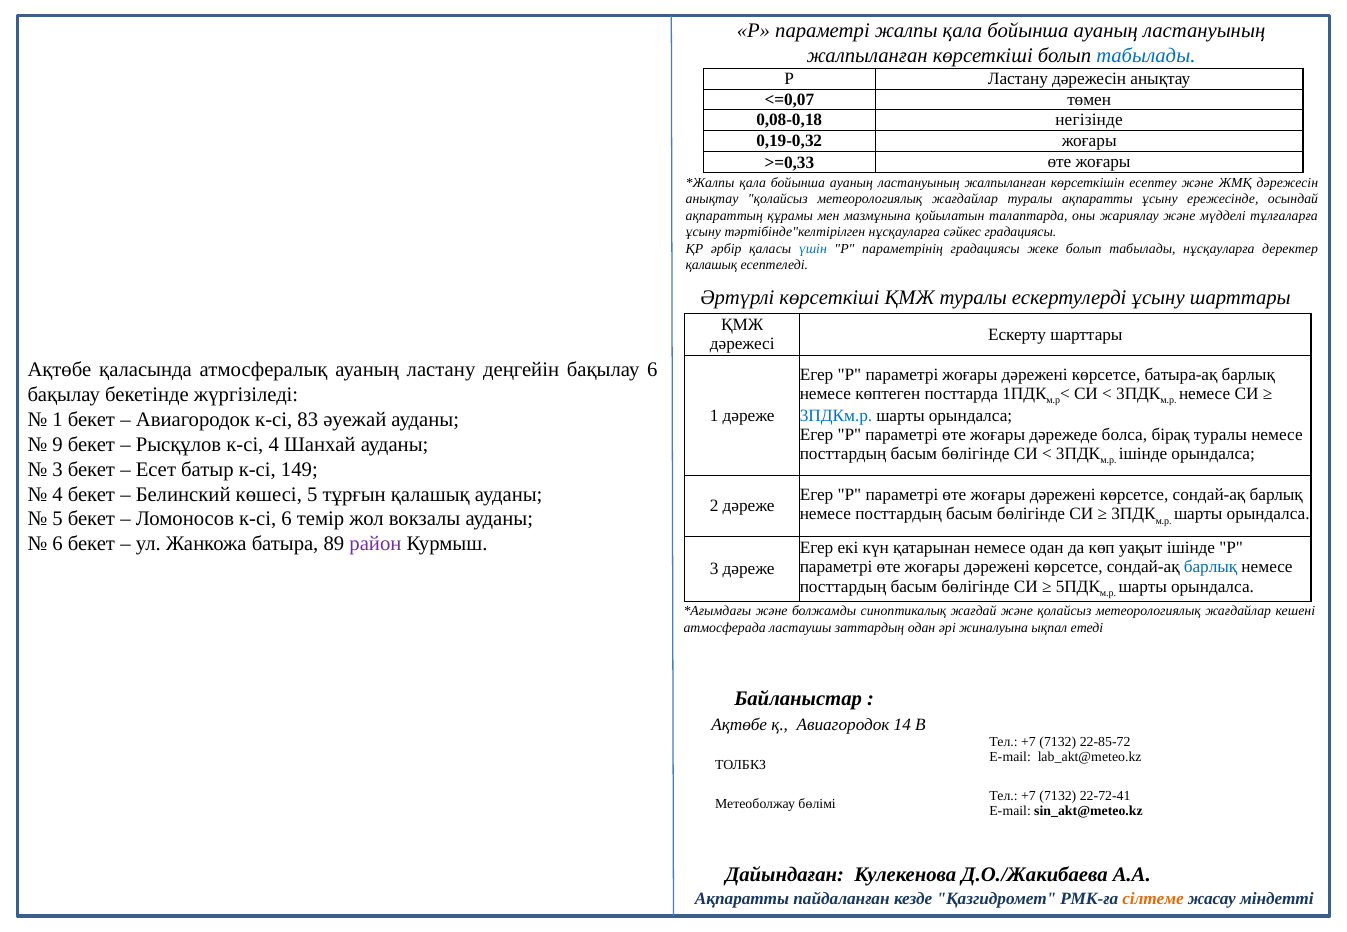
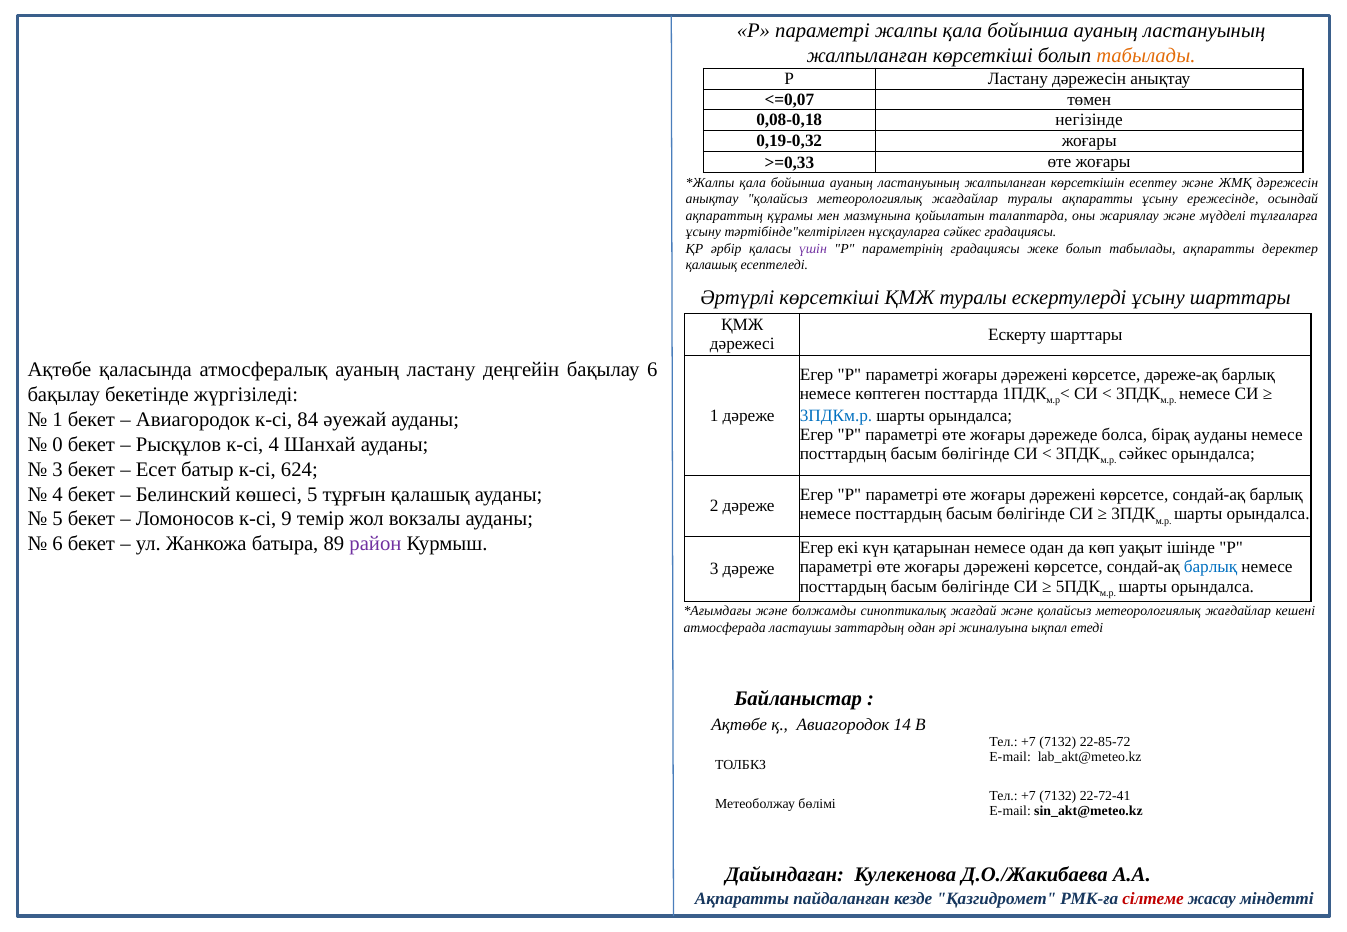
табылады colour: blue -> orange (1146, 56)
үшін colour: blue -> purple (813, 249)
табылады нұсқауларға: нұсқауларға -> ақпаратты (1219, 249)
батыра-ақ: батыра-ақ -> дәреже-ақ (1181, 375)
83: 83 -> 84 (308, 420)
бірақ туралы: туралы -> ауданы (1220, 435)
9: 9 -> 0 (58, 445)
ішінде: ішінде -> сәйкес (1143, 454)
149: 149 -> 624 (299, 470)
к-сі 6: 6 -> 9 (287, 519)
сілтеме colour: orange -> red (1153, 900)
